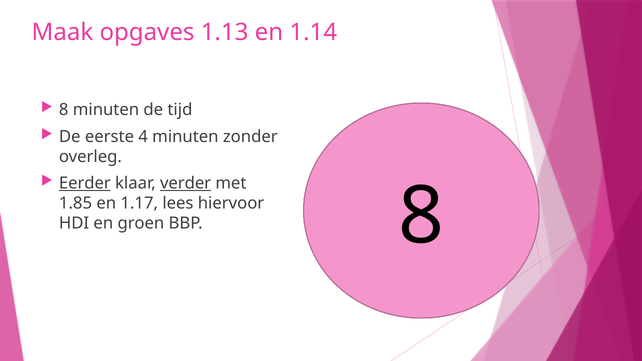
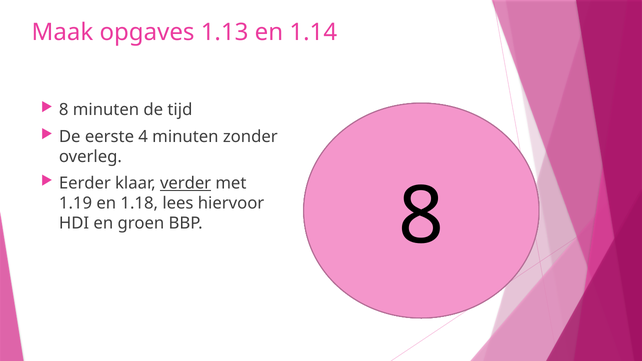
Eerder underline: present -> none (85, 183)
1.85: 1.85 -> 1.19 (76, 203)
1.17: 1.17 -> 1.18 (139, 203)
